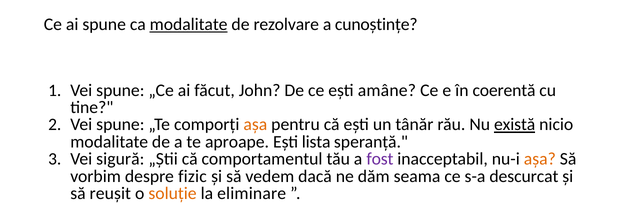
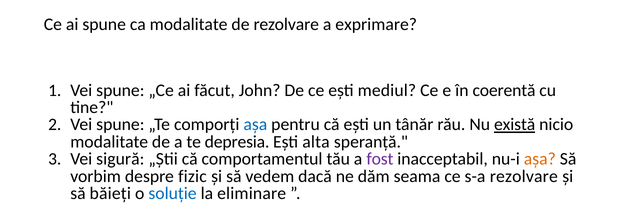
modalitate underline: present -> none (189, 24)
cunoștințe: cunoștințe -> exprimare (376, 24)
amâne: amâne -> mediul (387, 90)
așa colour: orange -> blue (255, 125)
aproape: aproape -> depresia (237, 142)
lista: lista -> alta (316, 142)
s-a descurcat: descurcat -> rezolvare (524, 176)
reușit: reușit -> băieți (110, 193)
soluție colour: orange -> blue (173, 193)
